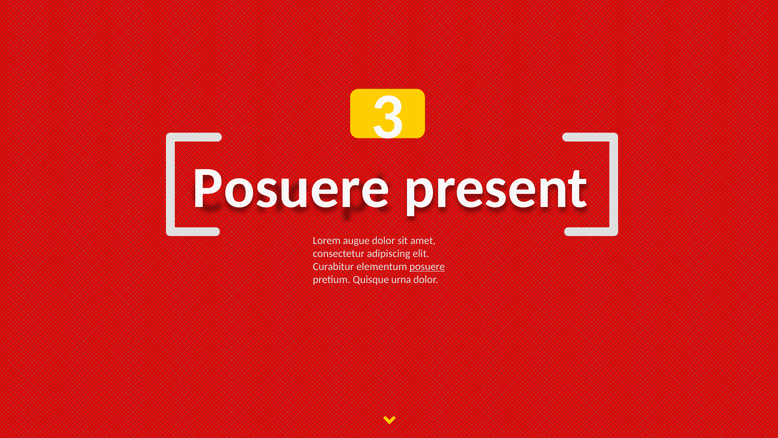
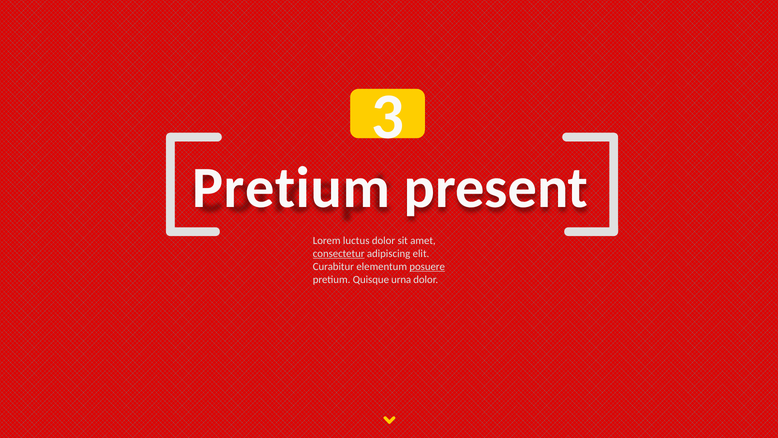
Posuere: Posuere -> Pretium (291, 188)
augue: augue -> luctus (356, 240)
consectetur underline: none -> present (339, 253)
